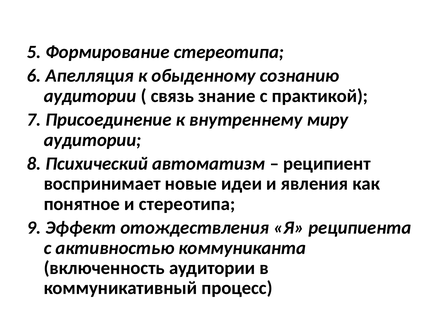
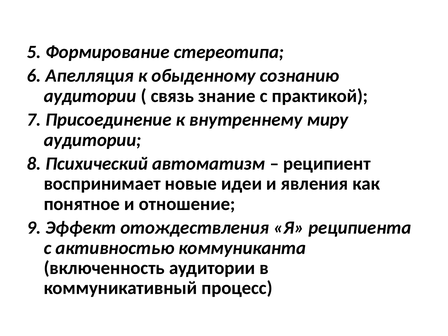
и стереотипа: стереотипа -> отношение (187, 204)
